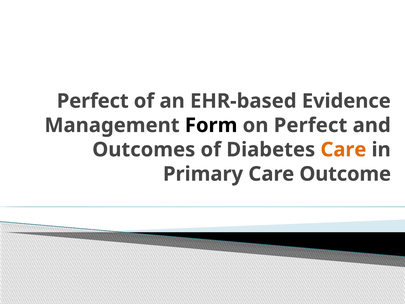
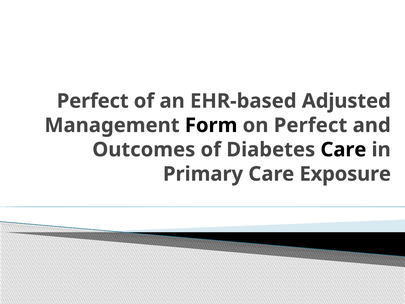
Evidence: Evidence -> Adjusted (346, 101)
Care colour: orange -> black (343, 150)
Outcome: Outcome -> Exposure (345, 174)
